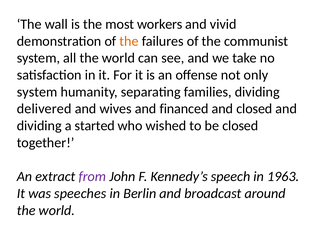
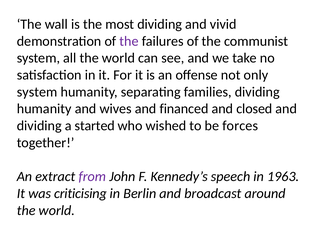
most workers: workers -> dividing (160, 24)
the colour: orange -> purple (129, 41)
delivered: delivered -> humanity (44, 109)
be closed: closed -> forces (240, 126)
speeches: speeches -> criticising (80, 193)
